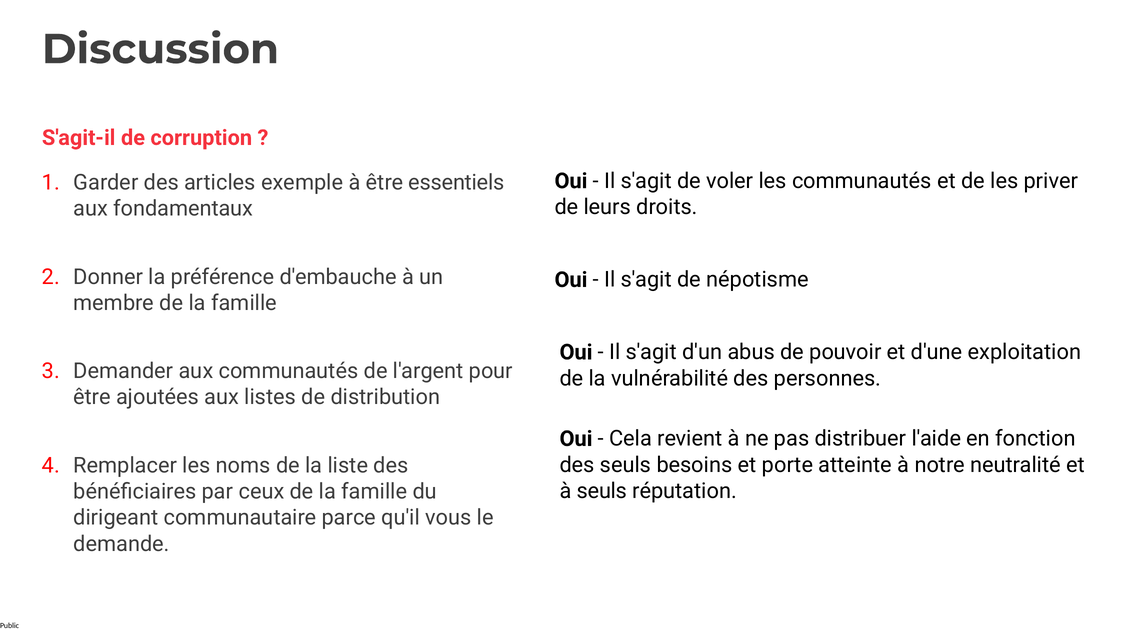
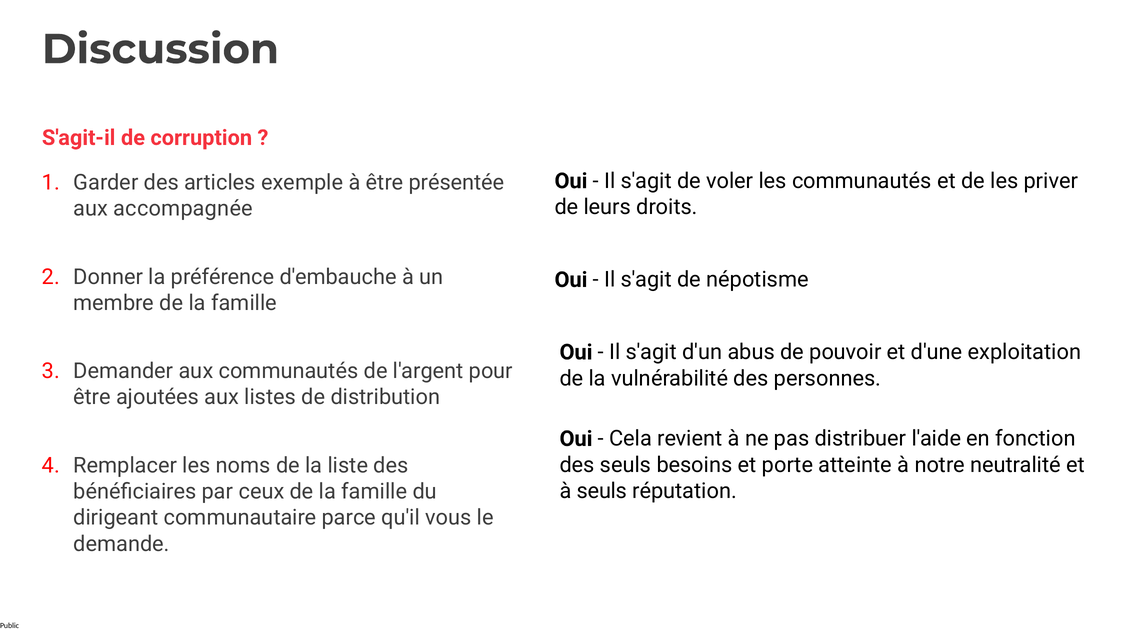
essentiels: essentiels -> présentée (456, 183)
fondamentaux: fondamentaux -> accompagnée (183, 209)
